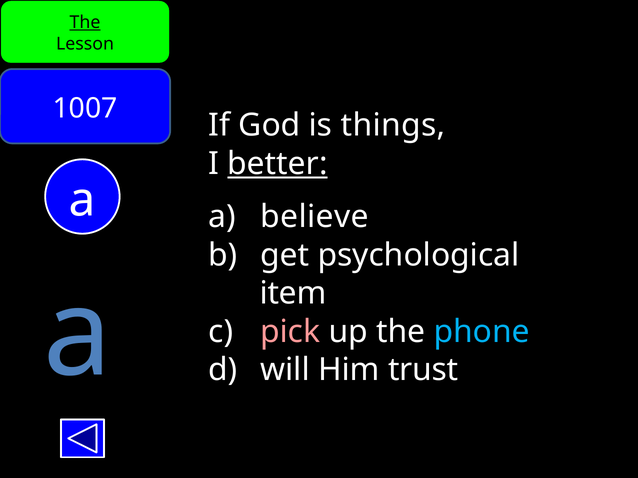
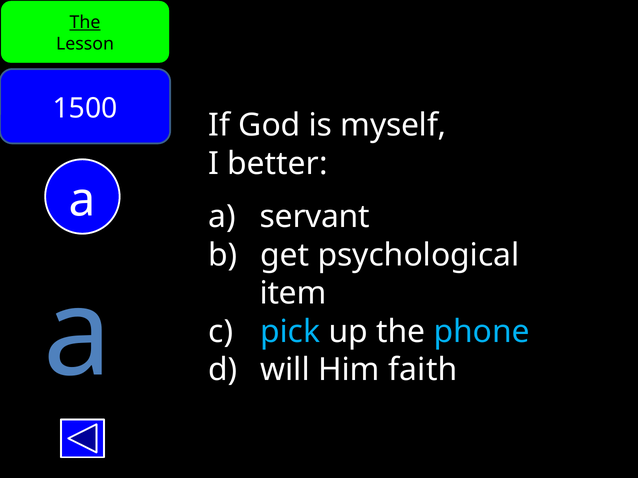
1007: 1007 -> 1500 (85, 108)
things: things -> myself (393, 126)
better underline: present -> none (278, 164)
believe: believe -> servant (315, 217)
pick colour: pink -> light blue (290, 332)
trust: trust -> faith (423, 370)
